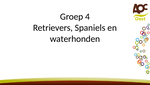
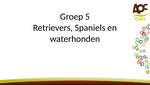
4: 4 -> 5 (88, 17)
